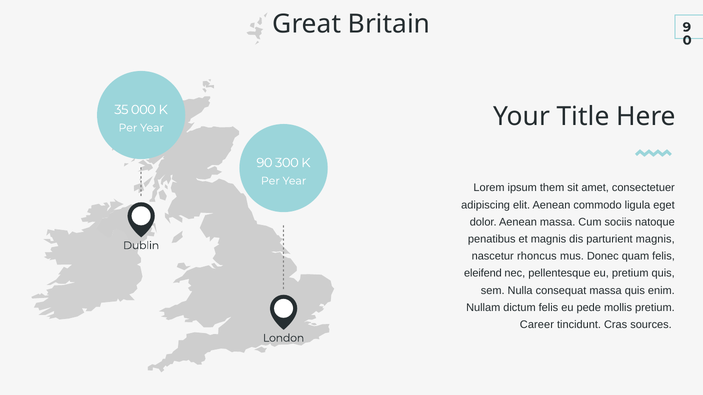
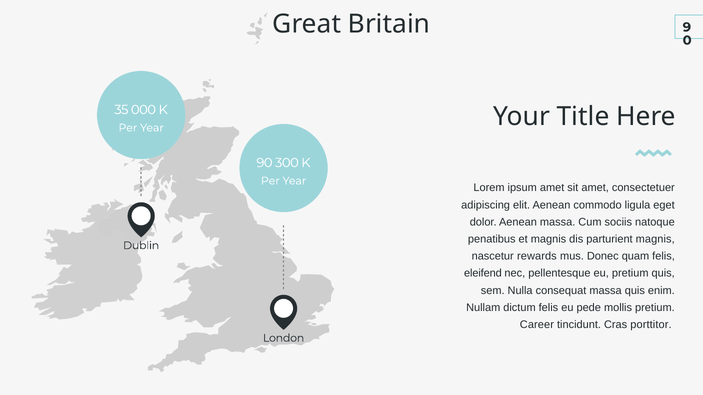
ipsum them: them -> amet (552, 188)
rhoncus: rhoncus -> rewards (537, 257)
sources: sources -> porttitor (651, 325)
